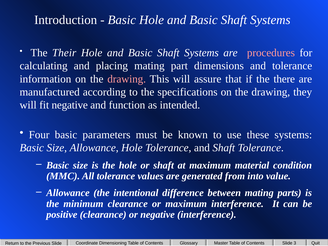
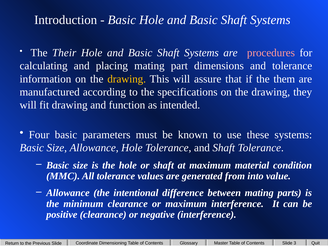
drawing colour: pink -> yellow (127, 79)
there: there -> them (284, 79)
fit negative: negative -> drawing (70, 105)
